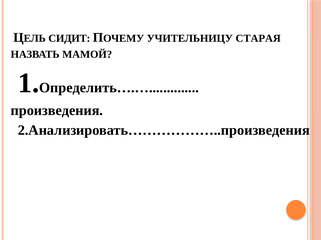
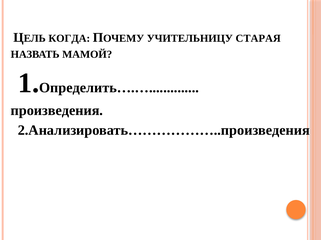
СИДИТ: СИДИТ -> КОГДА (69, 38)
